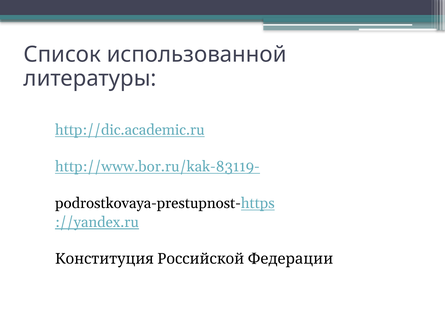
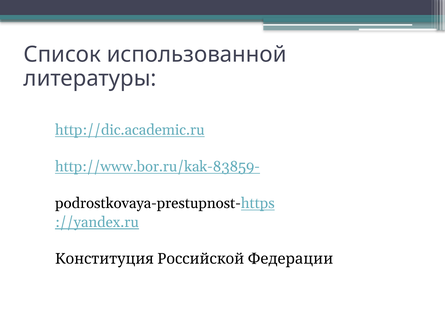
http://www.bor.ru/kak-83119-: http://www.bor.ru/kak-83119- -> http://www.bor.ru/kak-83859- (157, 167)
